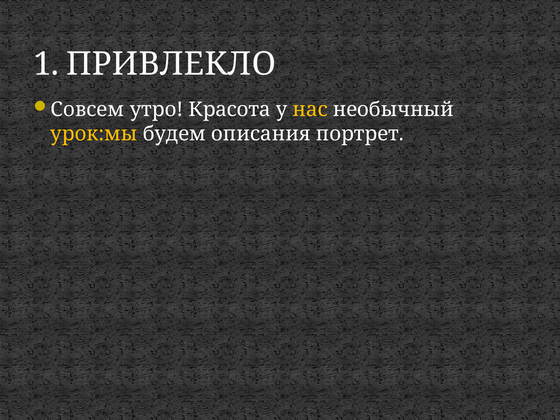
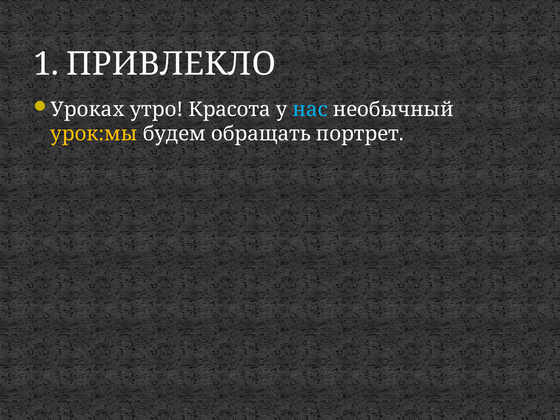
Совсем: Совсем -> Уроках (88, 110)
нас colour: yellow -> light blue (310, 110)
описания: описания -> обращать (261, 134)
